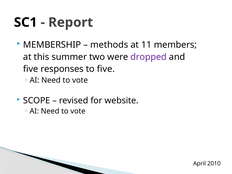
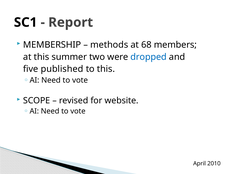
11: 11 -> 68 (146, 45)
dropped colour: purple -> blue (149, 57)
responses: responses -> published (62, 69)
to five: five -> this (106, 69)
